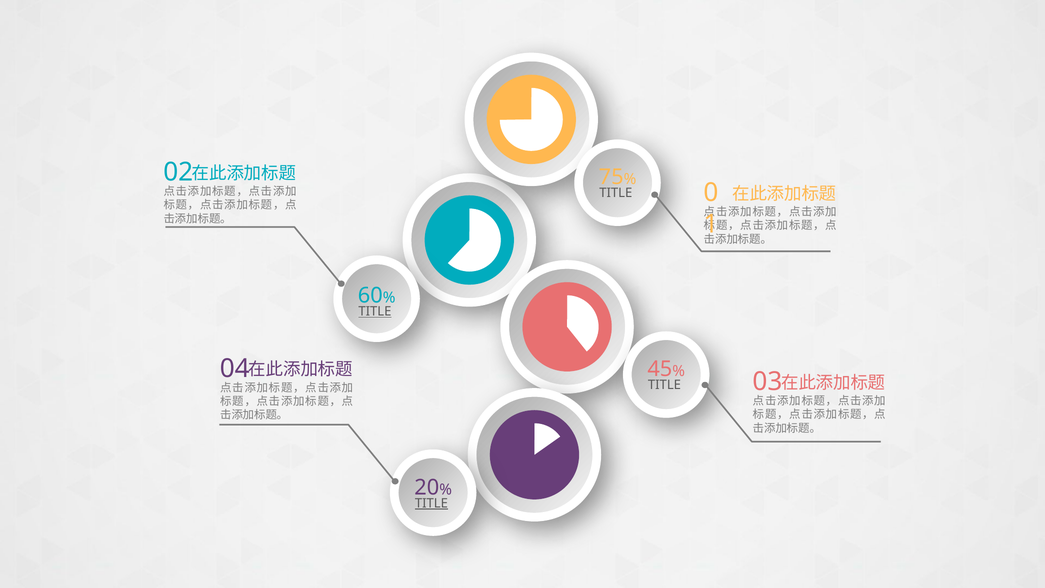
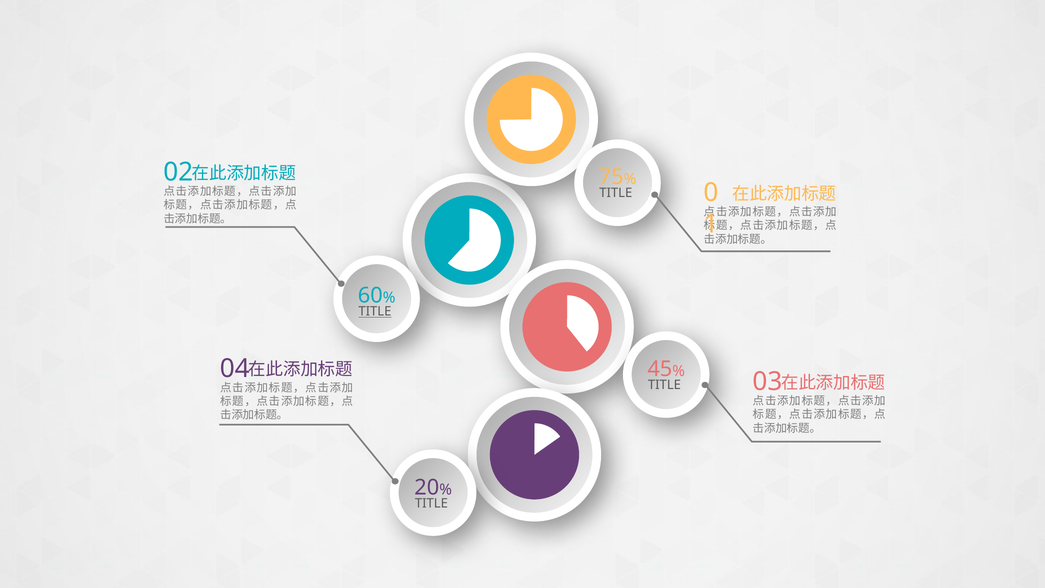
TITLE underline: present -> none (431, 503)
